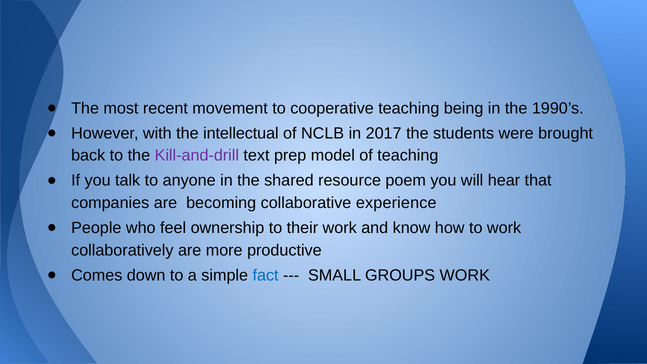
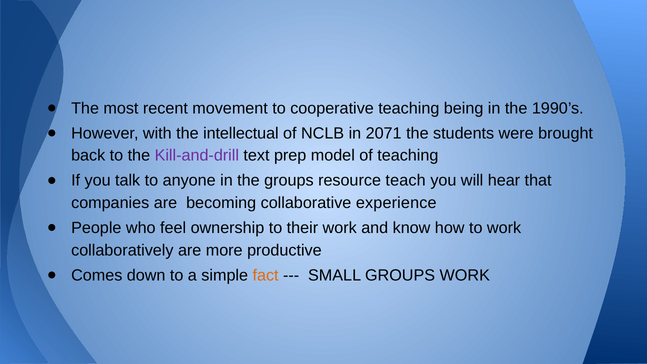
2017: 2017 -> 2071 (384, 133)
the shared: shared -> groups (289, 181)
poem: poem -> teach (406, 181)
fact colour: blue -> orange (266, 275)
